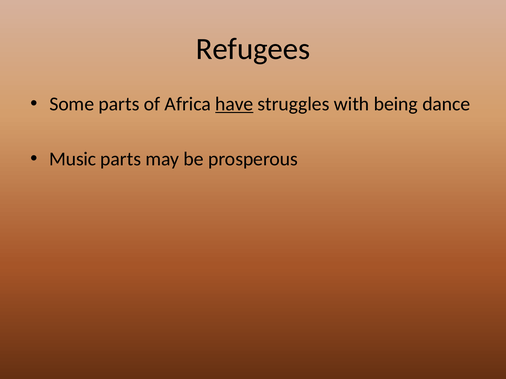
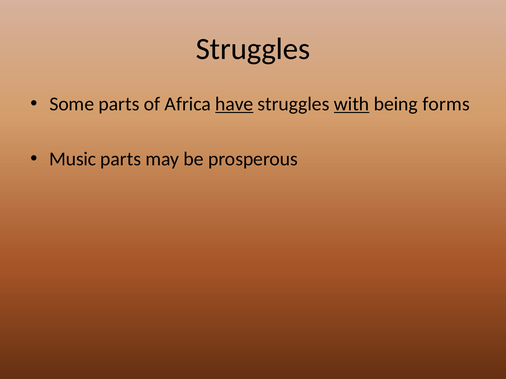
Refugees: Refugees -> Struggles (253, 49)
with underline: none -> present (352, 104)
dance: dance -> forms (446, 104)
